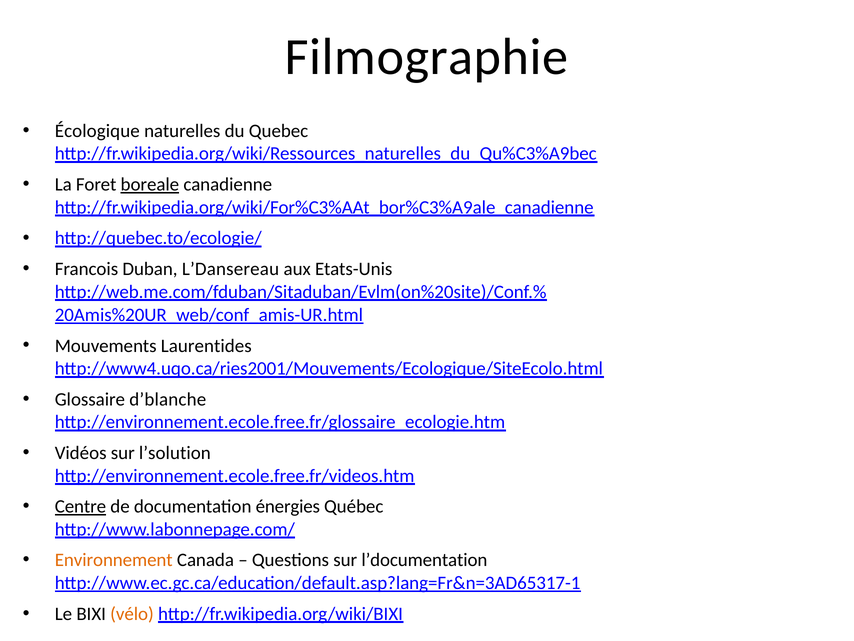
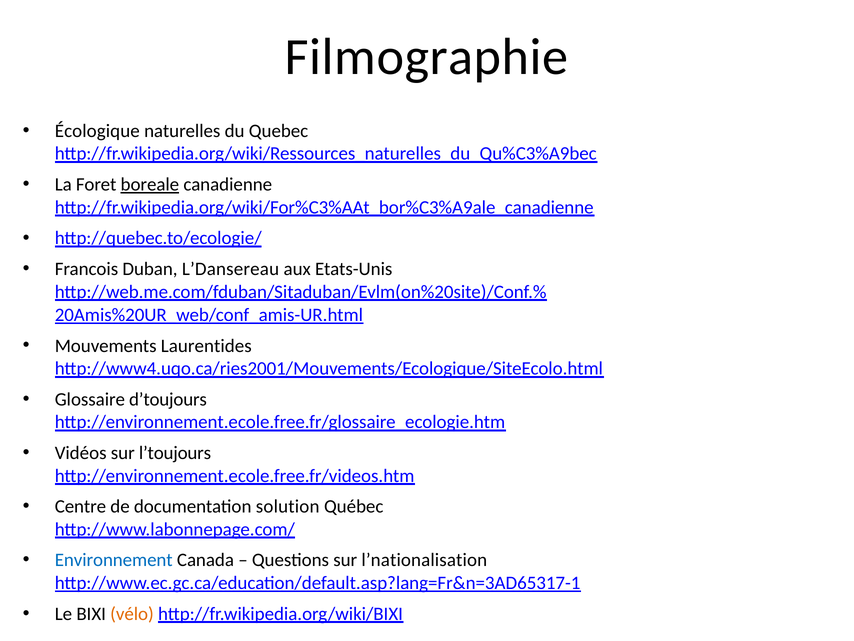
d’blanche: d’blanche -> d’toujours (168, 399)
l’solution: l’solution -> l’toujours (175, 453)
Centre underline: present -> none (80, 506)
énergies: énergies -> solution (288, 506)
Environnement colour: orange -> blue (114, 560)
l’documentation: l’documentation -> l’nationalisation (424, 560)
